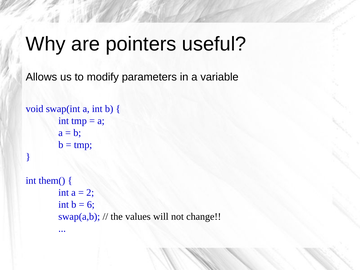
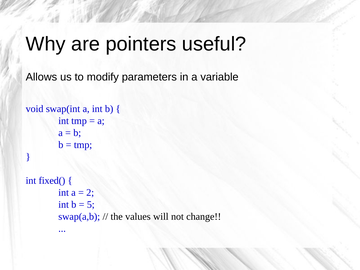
them(: them( -> fixed( (52, 181)
6: 6 -> 5 (91, 205)
